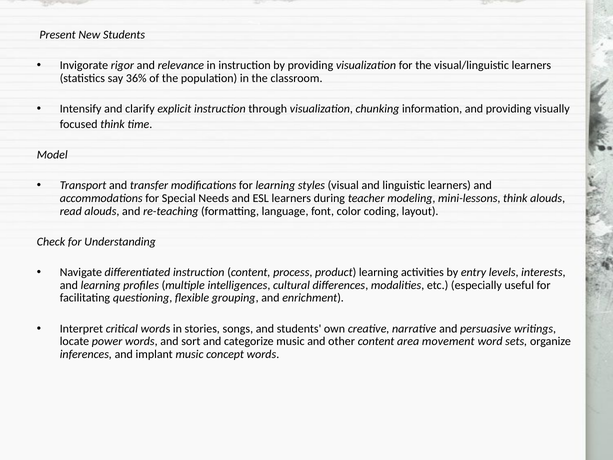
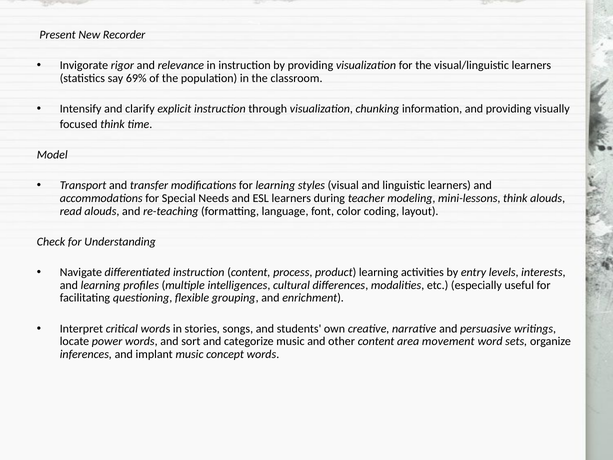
New Students: Students -> Recorder (124, 35)
36%: 36% -> 69% (136, 78)
